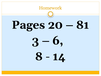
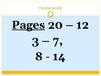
Pages underline: none -> present (28, 25)
81: 81 -> 12 (83, 25)
6: 6 -> 7 (58, 41)
